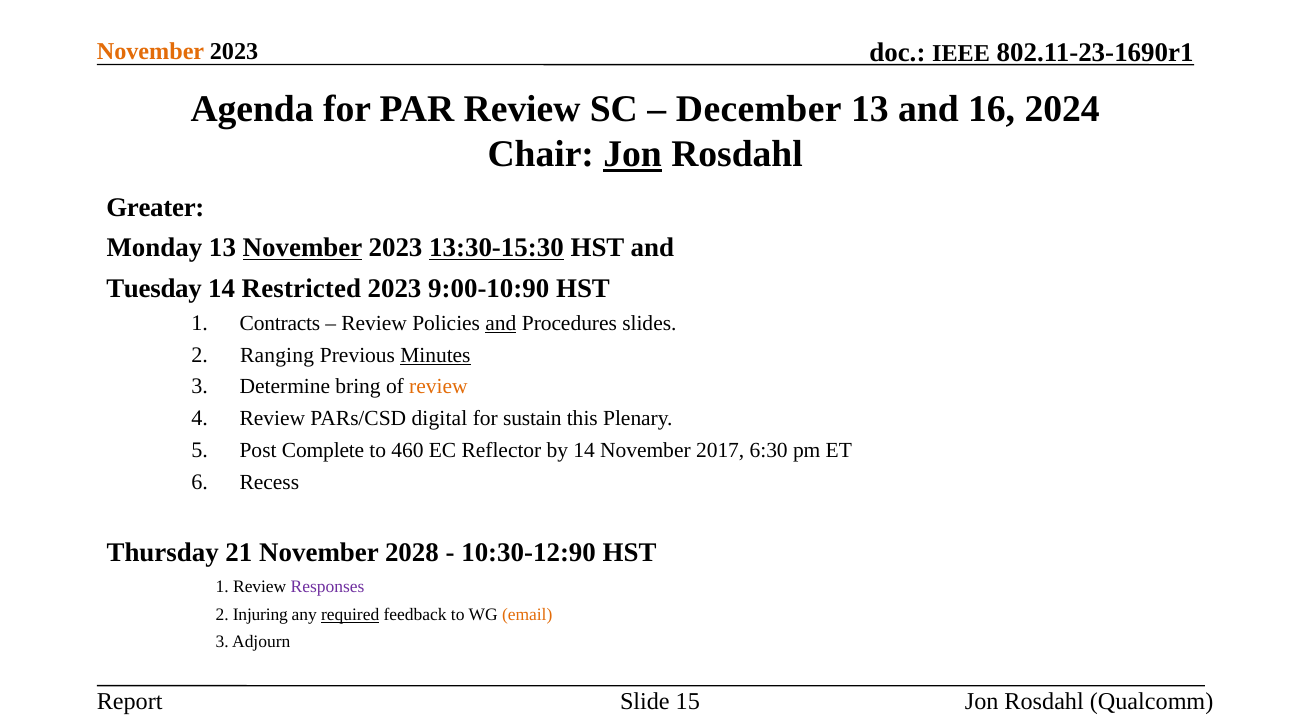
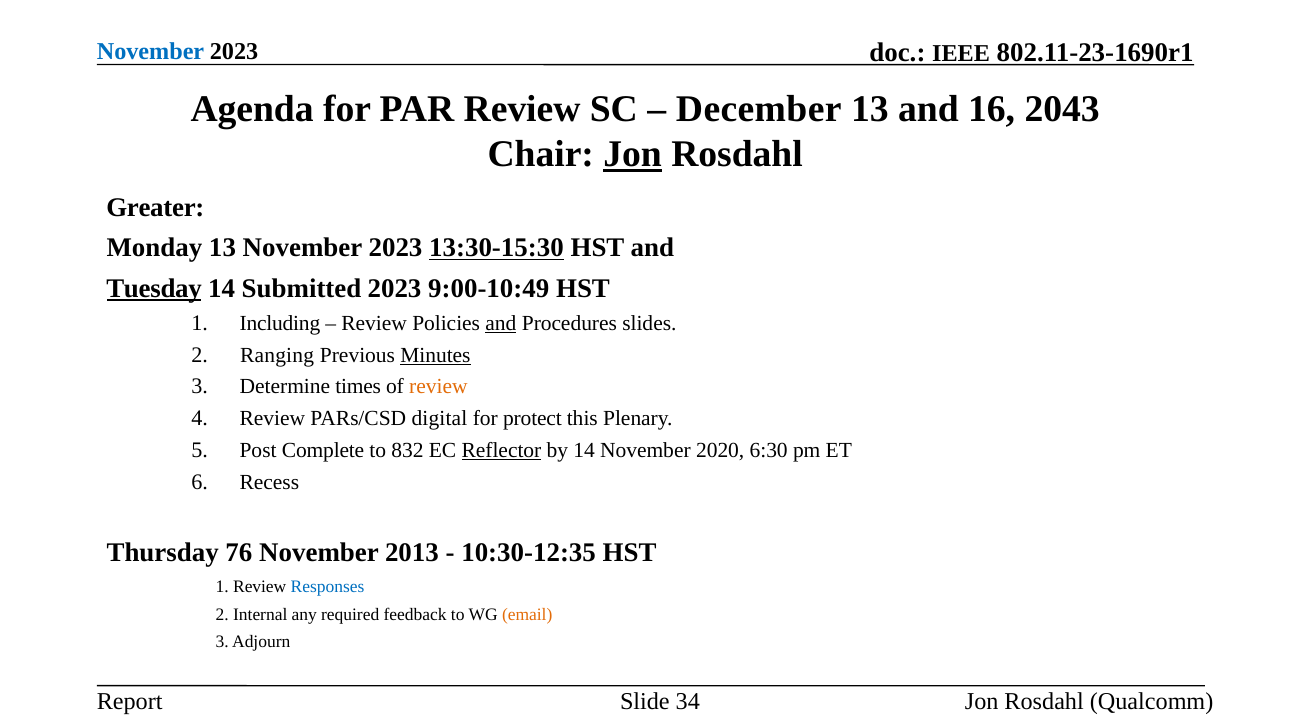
November colour: orange -> blue (151, 51)
2024: 2024 -> 2043 (1062, 109)
November underline: present -> none (303, 248)
Tuesday underline: none -> present (154, 288)
Restricted: Restricted -> Submitted (302, 288)
9:00-10:90: 9:00-10:90 -> 9:00-10:49 (489, 288)
Contracts: Contracts -> Including (280, 323)
bring: bring -> times (358, 387)
sustain: sustain -> protect (532, 419)
460: 460 -> 832 (407, 451)
Reflector underline: none -> present (501, 451)
2017: 2017 -> 2020 (720, 451)
21: 21 -> 76 (239, 553)
2028: 2028 -> 2013 (412, 553)
10:30-12:90: 10:30-12:90 -> 10:30-12:35 (529, 553)
Responses colour: purple -> blue (327, 587)
Injuring: Injuring -> Internal (260, 615)
required underline: present -> none (350, 615)
15: 15 -> 34 (688, 702)
